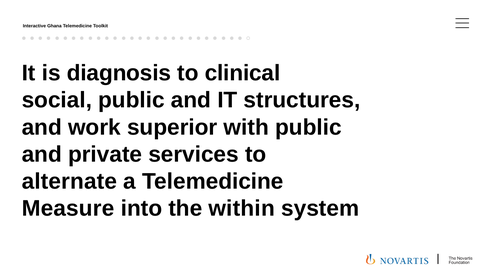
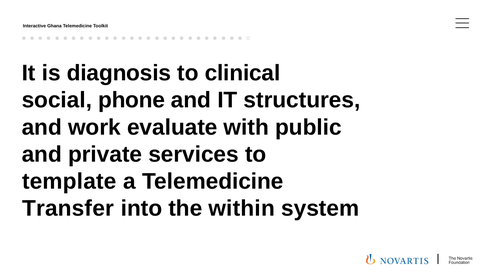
social public: public -> phone (132, 100)
superior: superior -> evaluate (172, 127)
alternate: alternate -> template (69, 182)
Measure: Measure -> Transfer (68, 209)
